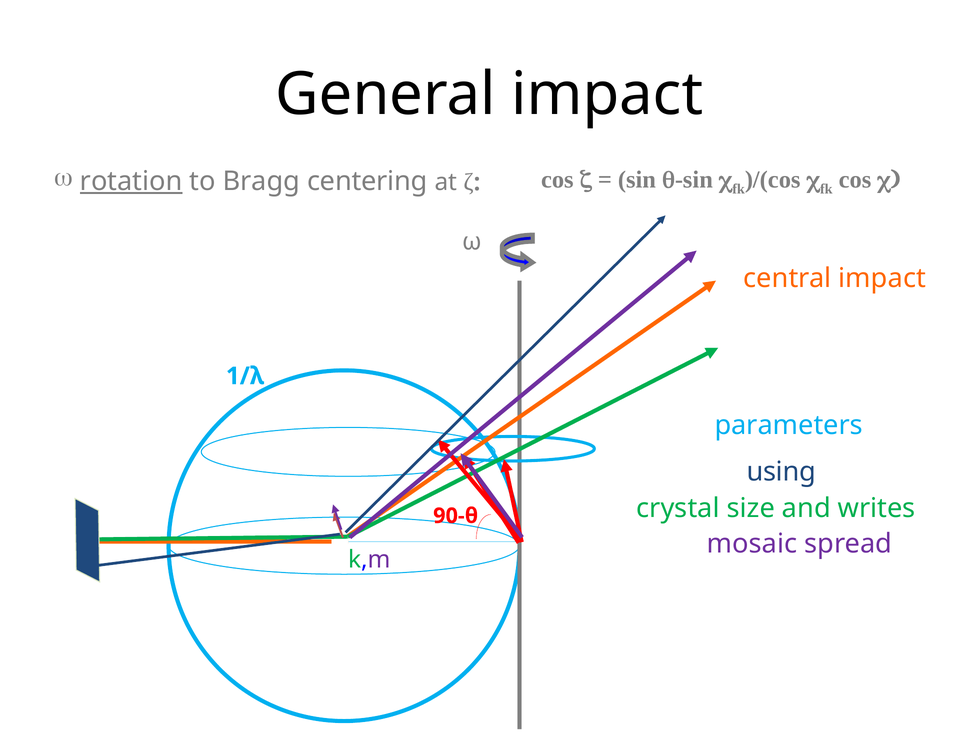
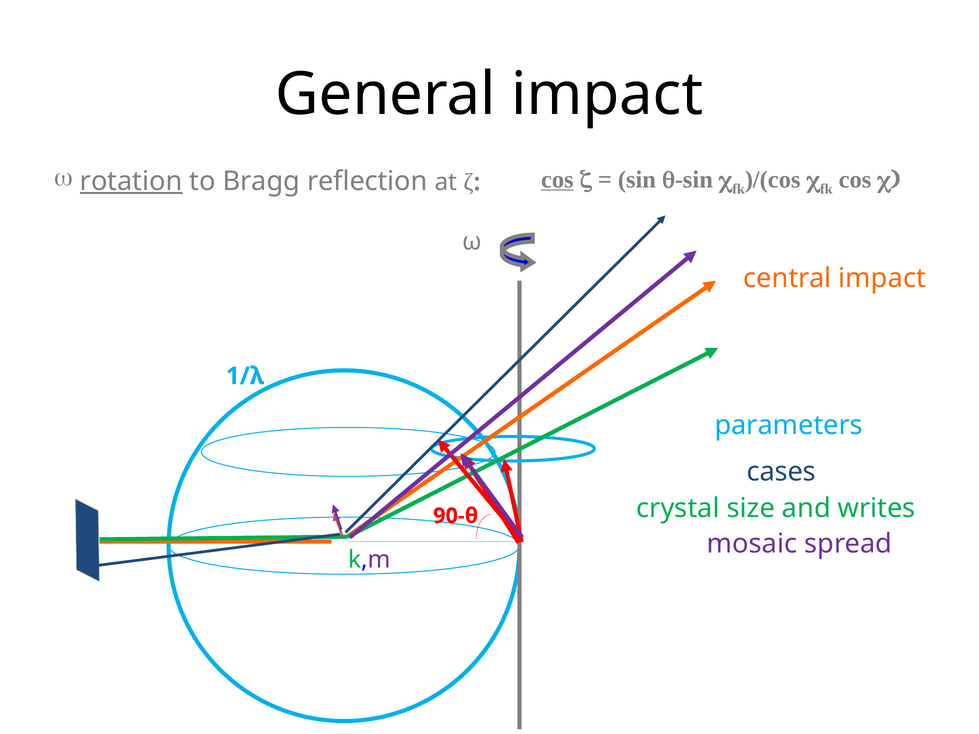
centering: centering -> reflection (367, 181)
cos underline: none -> present (557, 180)
using: using -> cases (781, 472)
